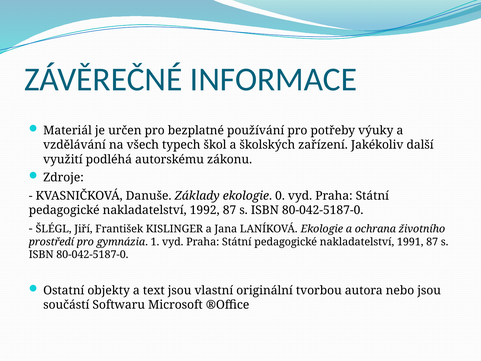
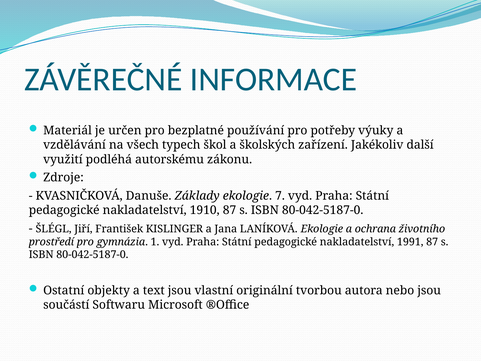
0: 0 -> 7 (280, 196)
1992: 1992 -> 1910 (205, 210)
